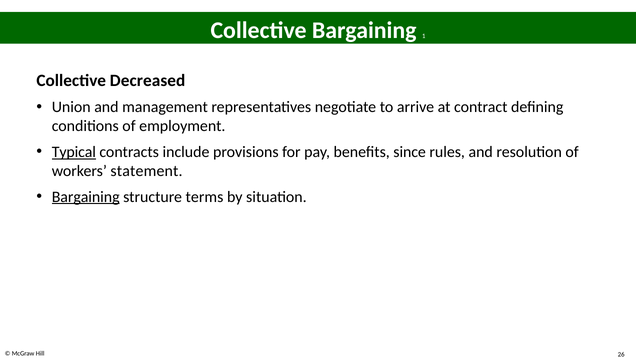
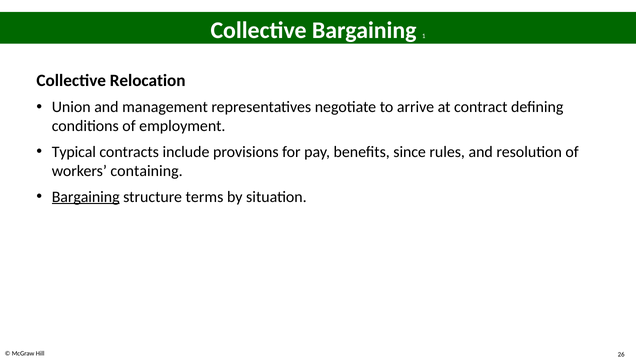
Decreased: Decreased -> Relocation (148, 81)
Typical underline: present -> none (74, 152)
statement: statement -> containing (147, 171)
